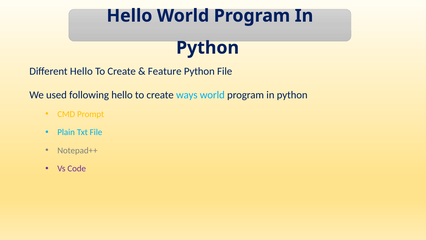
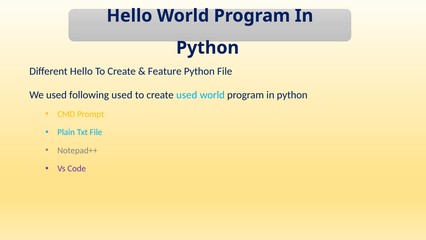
following hello: hello -> used (122, 95)
create ways: ways -> used (187, 95)
